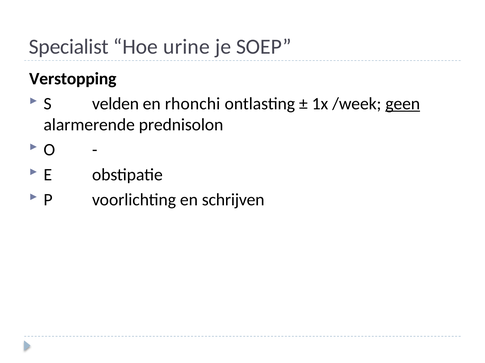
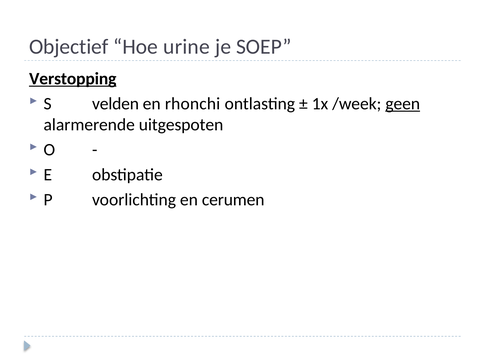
Specialist: Specialist -> Objectief (69, 47)
Verstopping underline: none -> present (73, 79)
prednisolon: prednisolon -> uitgespoten (181, 125)
schrijven: schrijven -> cerumen (233, 200)
